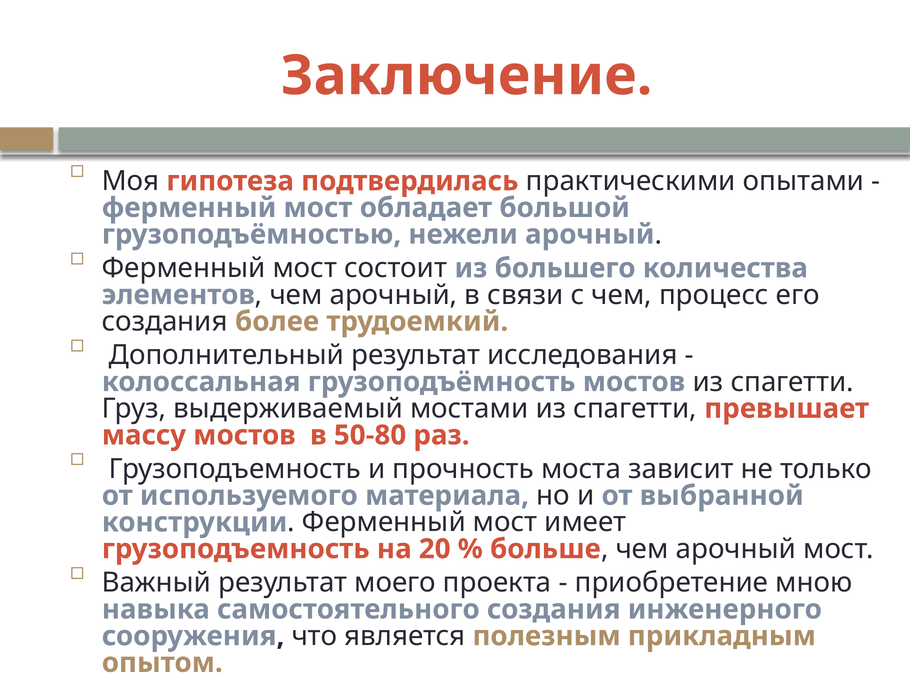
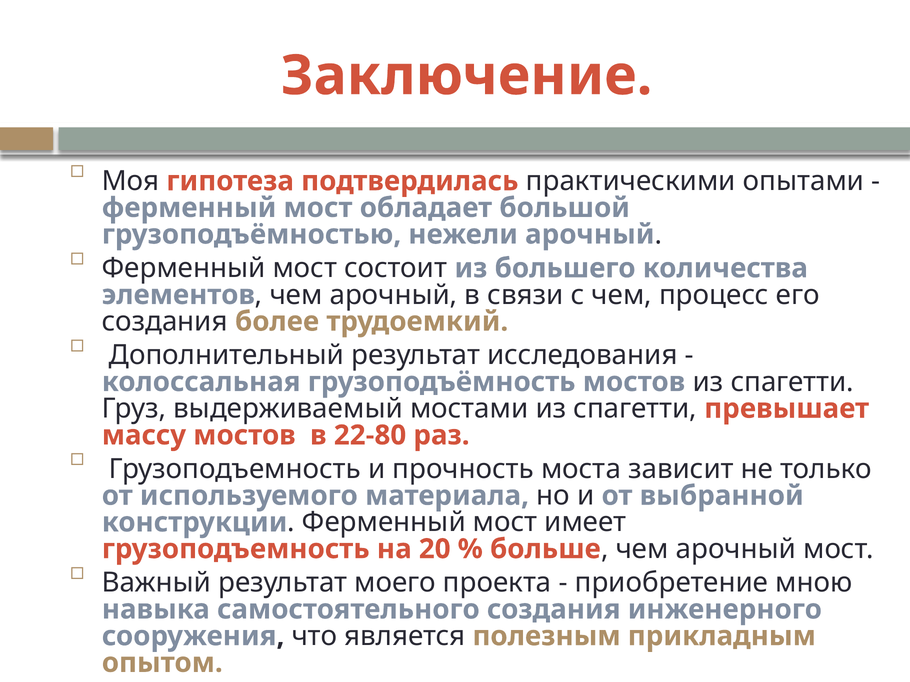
50-80: 50-80 -> 22-80 (370, 436)
